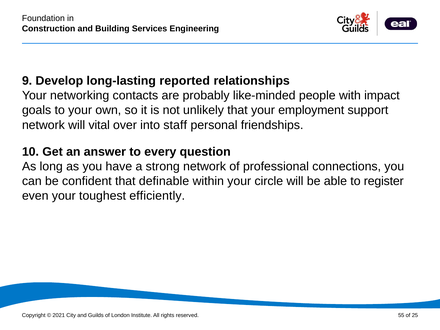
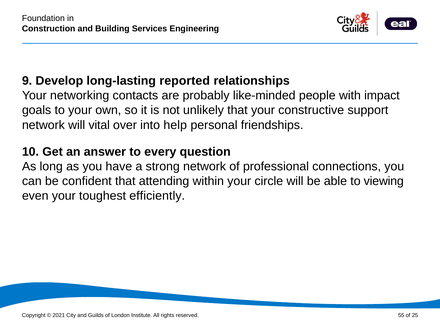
employment: employment -> constructive (311, 110)
staff: staff -> help (175, 125)
definable: definable -> attending (164, 181)
register: register -> viewing (384, 181)
